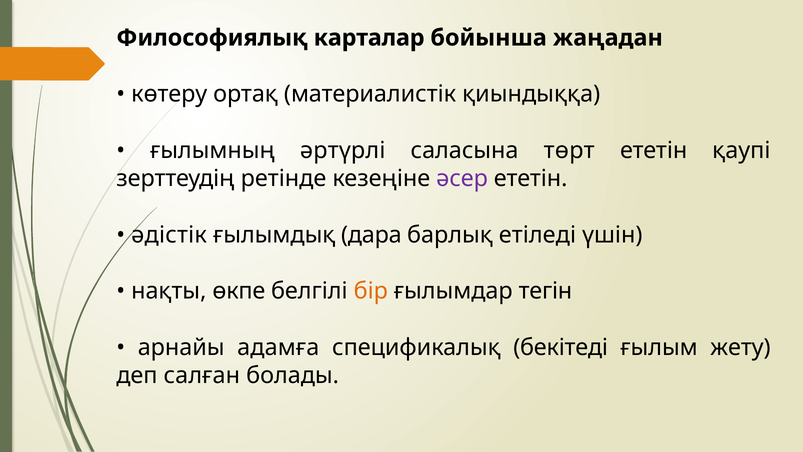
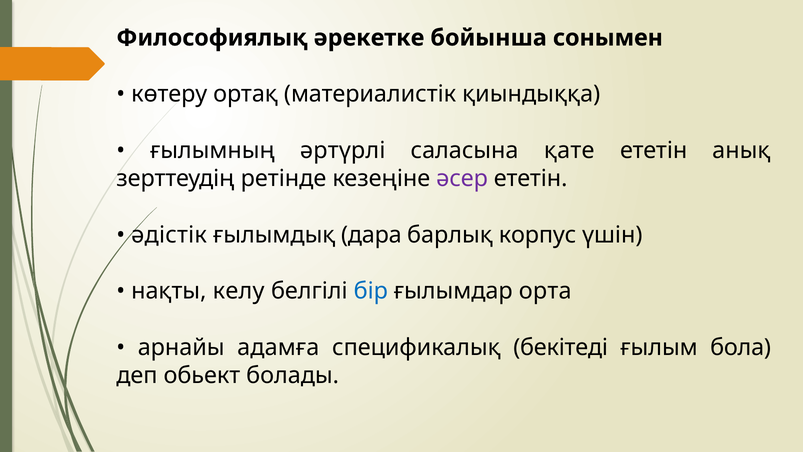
карталар: карталар -> әрекетке (369, 38)
жаңадан: жаңадан -> сонымен (608, 38)
төрт: төрт -> қате (569, 150)
қаупі: қаупі -> анық (741, 150)
етіледі: етіледі -> корпус (538, 235)
өкпе: өкпе -> келу (239, 291)
бір colour: orange -> blue (371, 291)
тегін: тегін -> орта (545, 291)
жету: жету -> бола (741, 347)
салған: салған -> обьект (202, 375)
